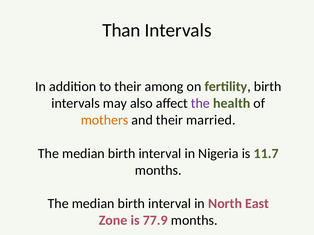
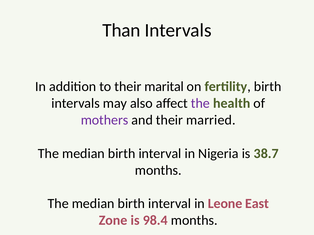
among: among -> marital (164, 87)
mothers colour: orange -> purple (105, 120)
11.7: 11.7 -> 38.7 (266, 154)
North: North -> Leone (225, 204)
77.9: 77.9 -> 98.4 (155, 221)
